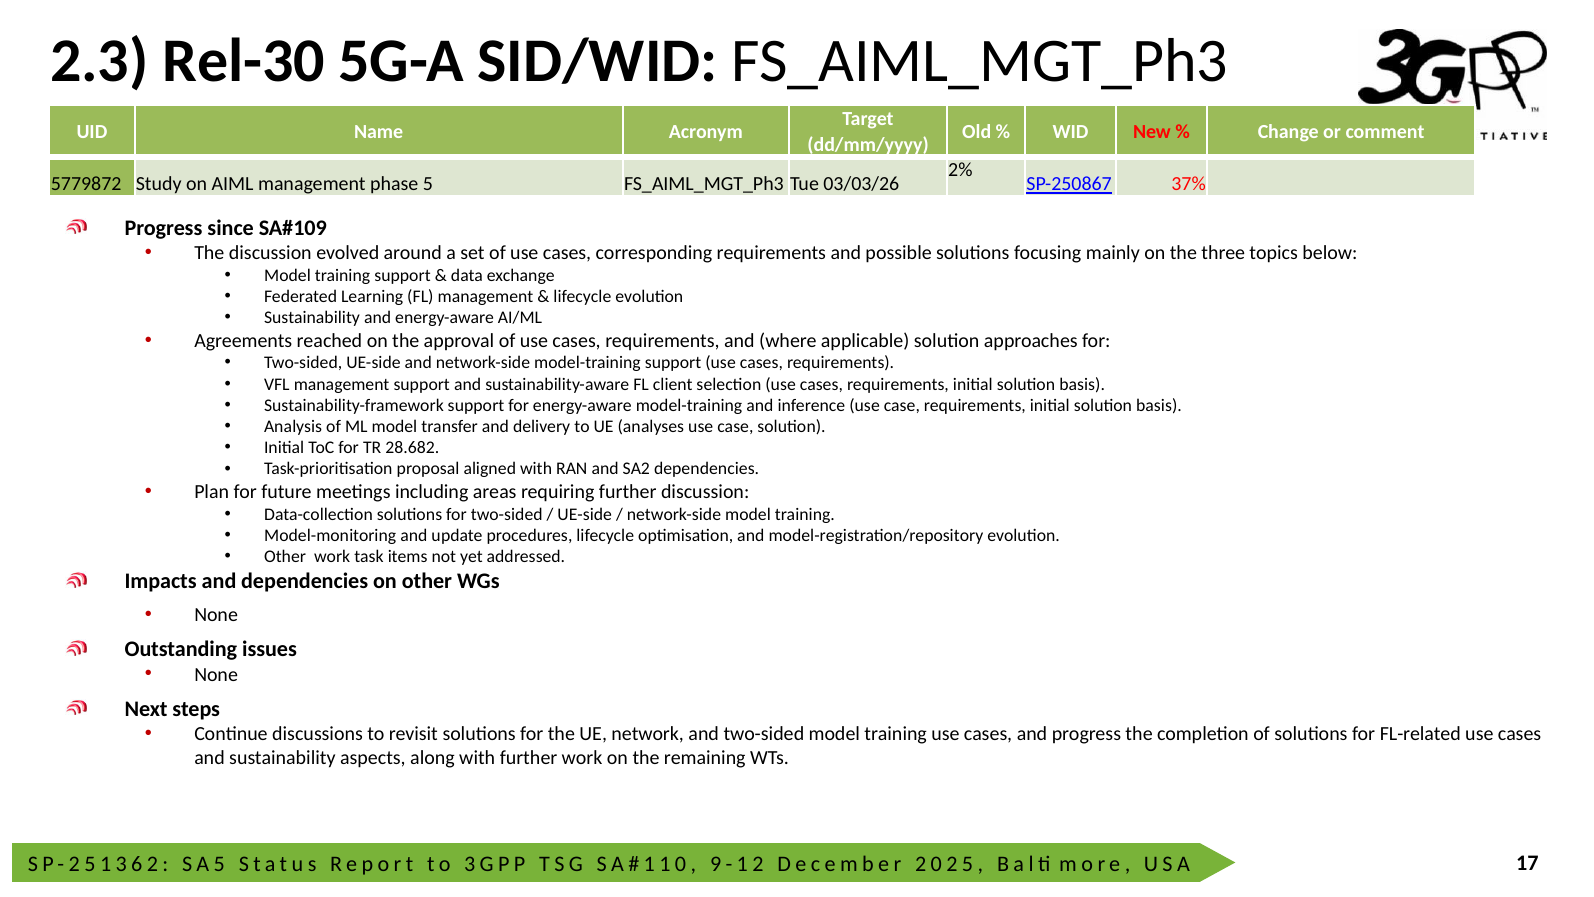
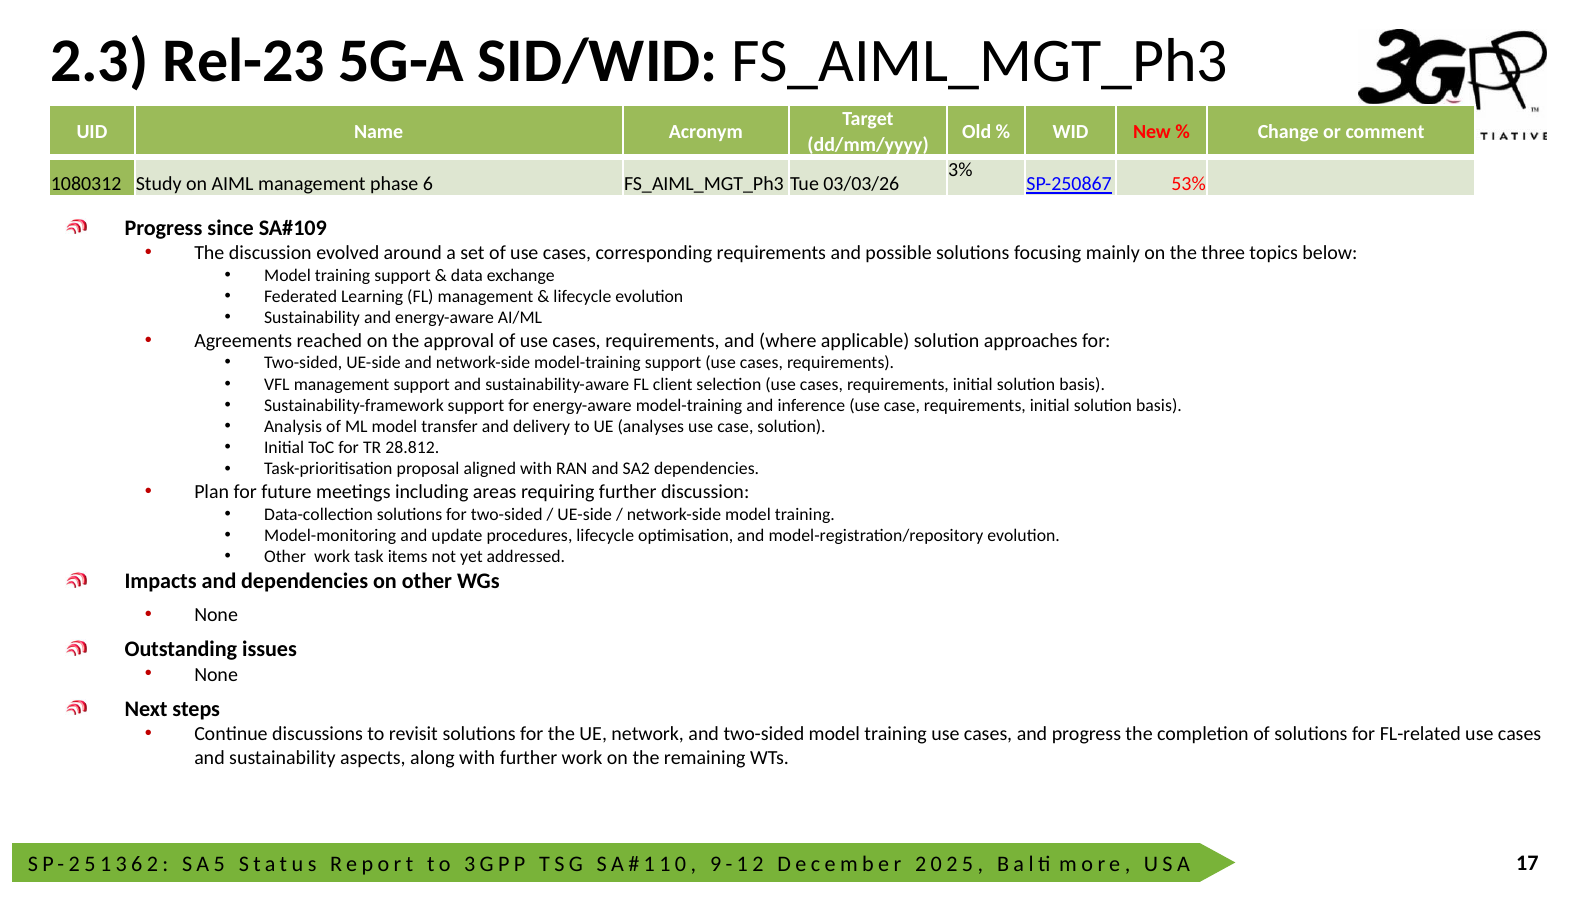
Rel-30: Rel-30 -> Rel-23 (244, 61)
2%: 2% -> 3% (960, 170)
5779872: 5779872 -> 1080312 (86, 184)
5: 5 -> 6 (428, 184)
37%: 37% -> 53% (1189, 184)
28.682: 28.682 -> 28.812 (412, 448)
